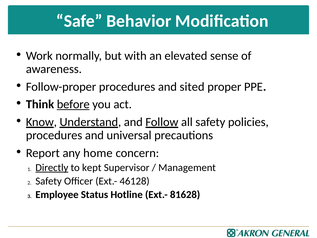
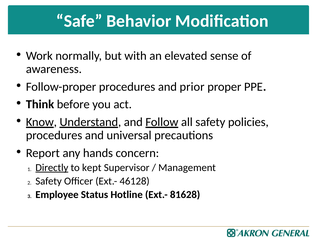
sited: sited -> prior (192, 87)
before underline: present -> none (73, 104)
home: home -> hands (98, 153)
